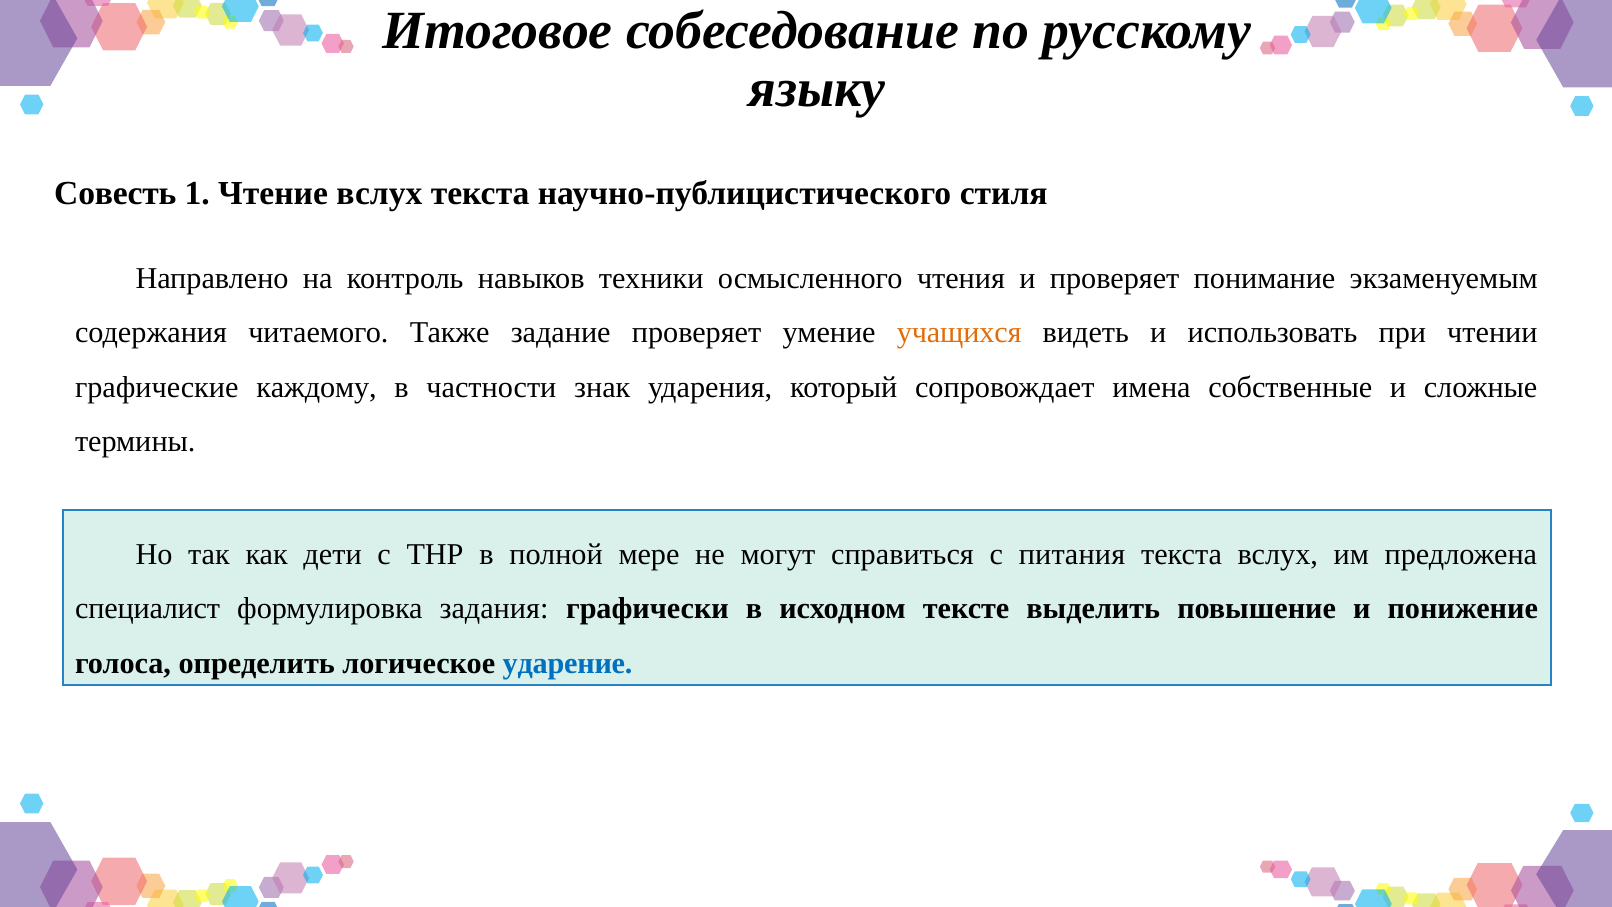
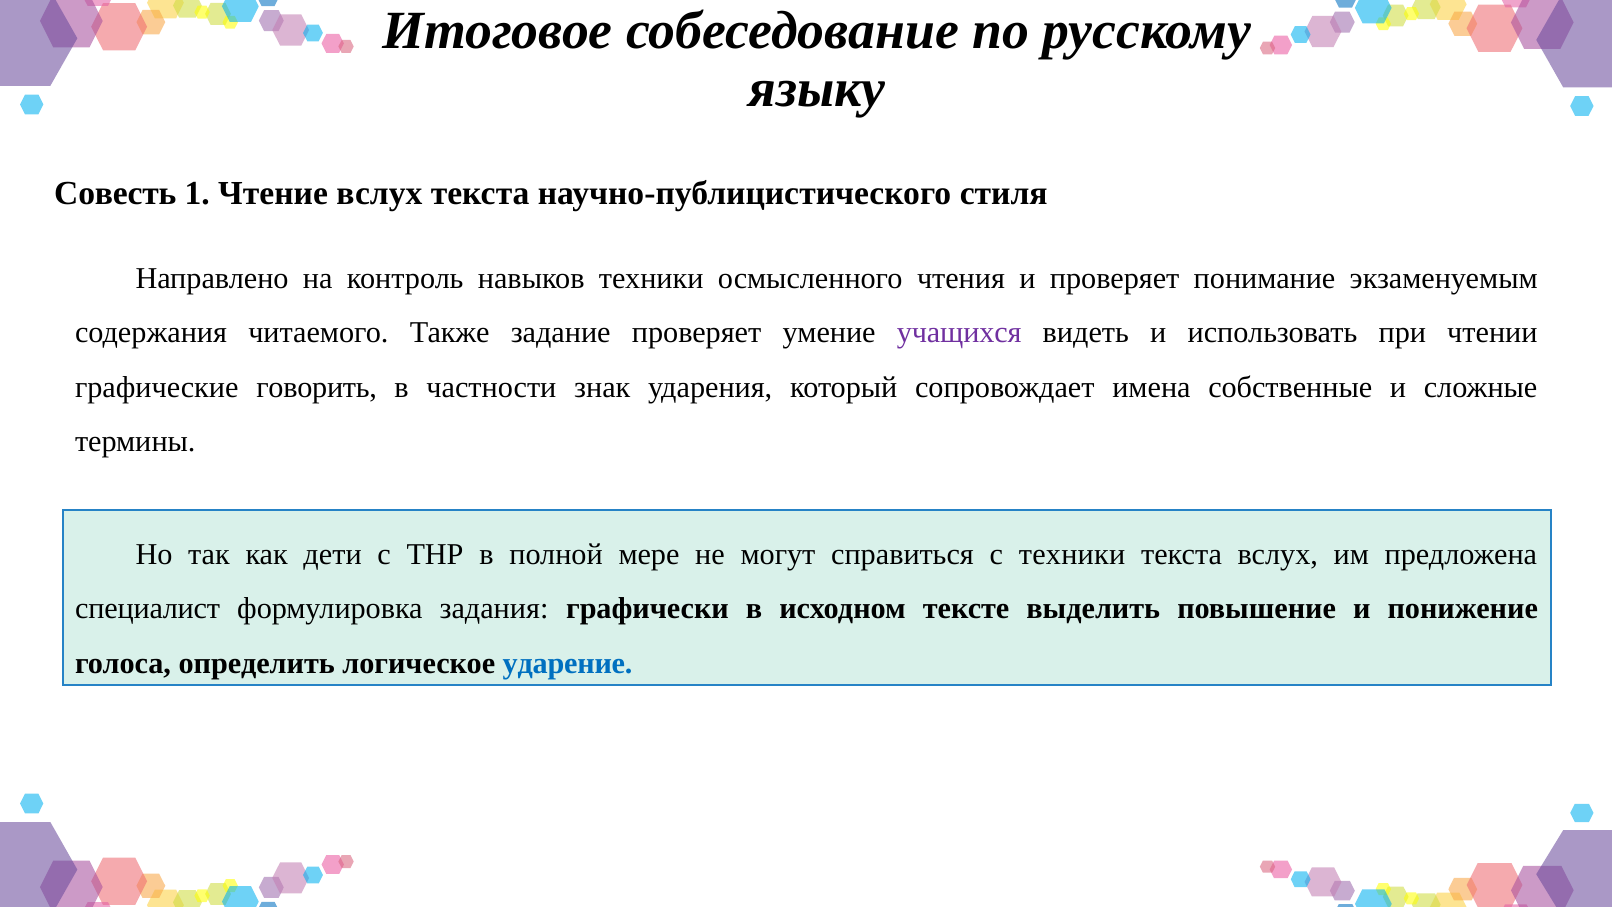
учащихся colour: orange -> purple (959, 333)
каждому: каждому -> говорить (317, 387)
с питания: питания -> техники (1072, 554)
